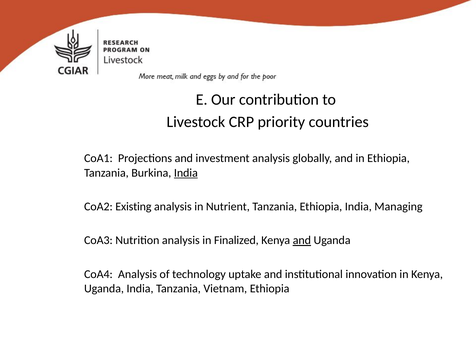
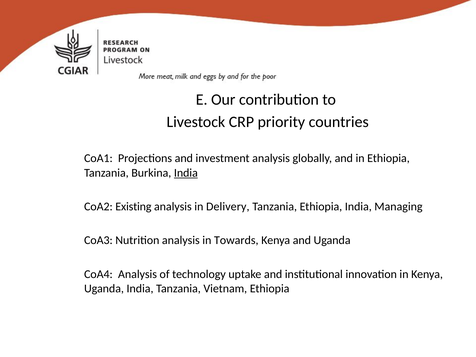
Nutrient: Nutrient -> Delivery (228, 207)
Finalized: Finalized -> Towards (236, 240)
and underline: present -> none (302, 240)
